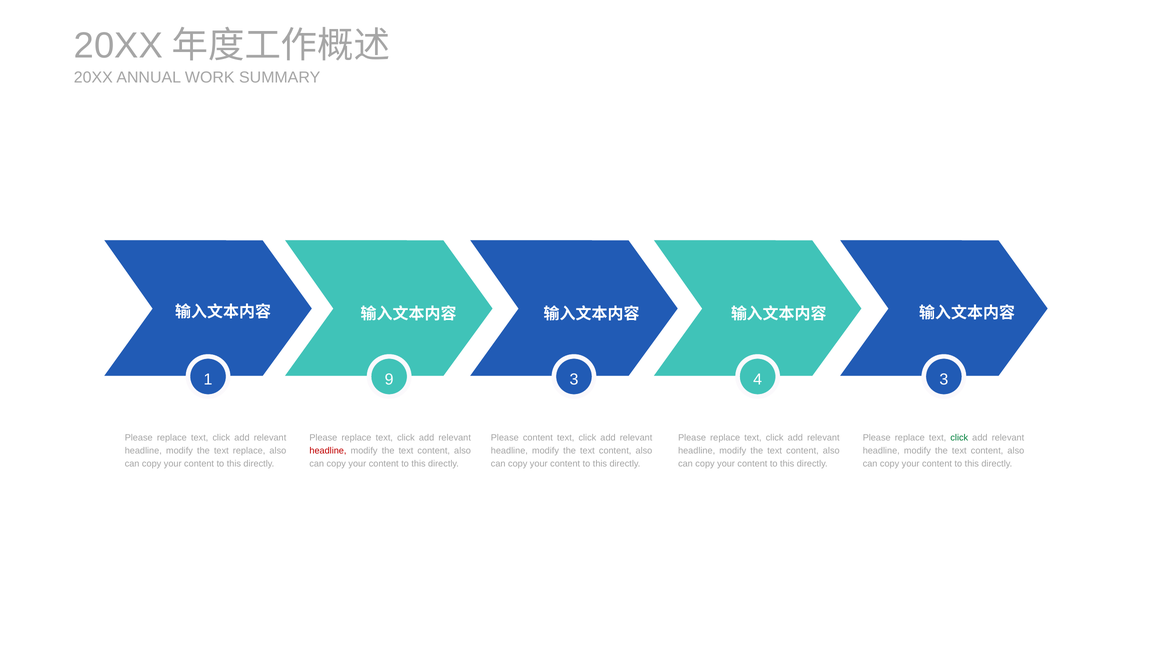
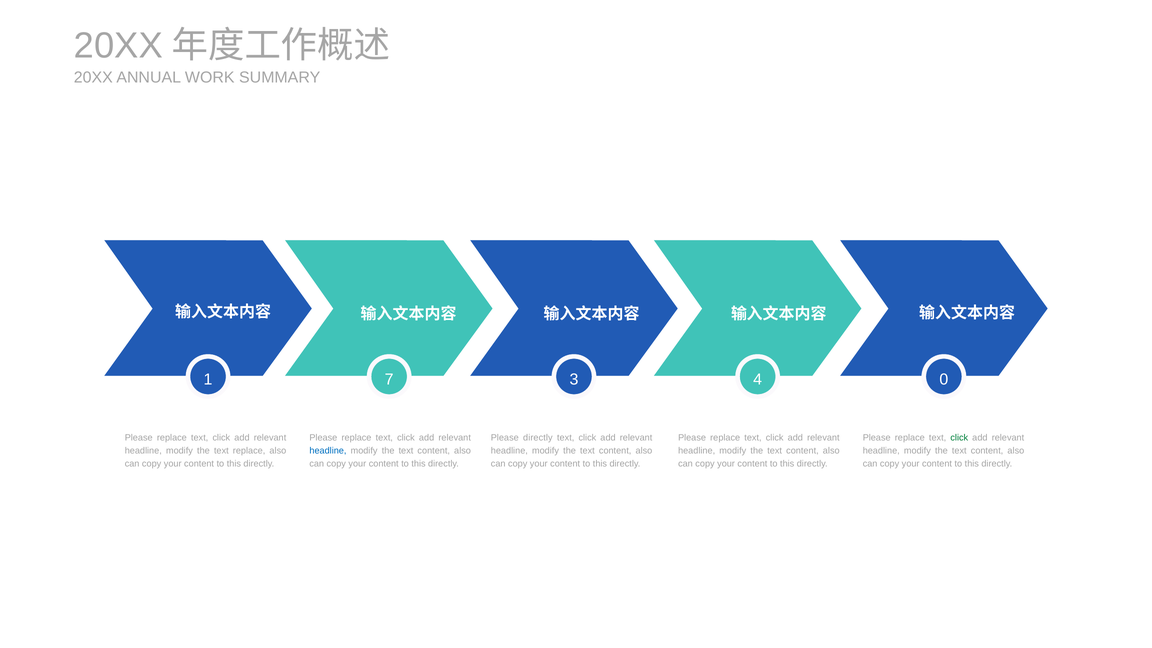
9: 9 -> 7 (389, 379)
4 3: 3 -> 0 (944, 379)
Please content: content -> directly (538, 438)
headline colour: red -> blue (328, 451)
